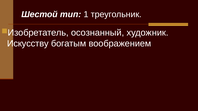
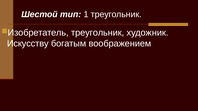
осознанный: осознанный -> треугольник (98, 33)
